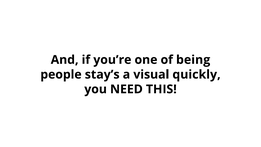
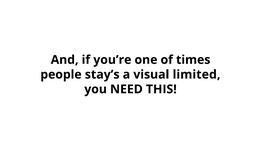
being: being -> times (193, 60)
quickly: quickly -> limited (197, 74)
